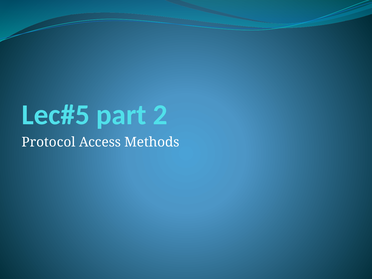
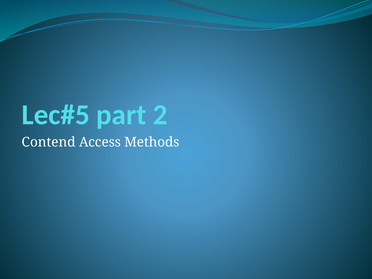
Protocol: Protocol -> Contend (49, 142)
